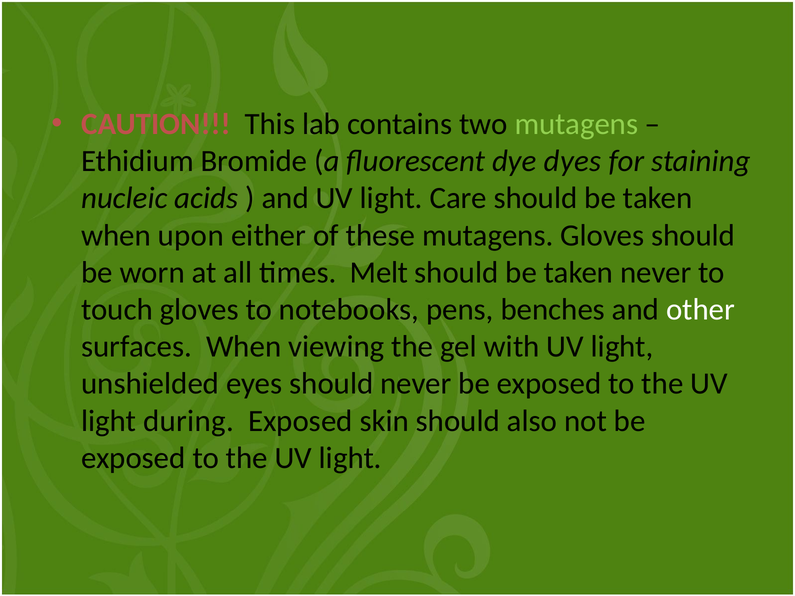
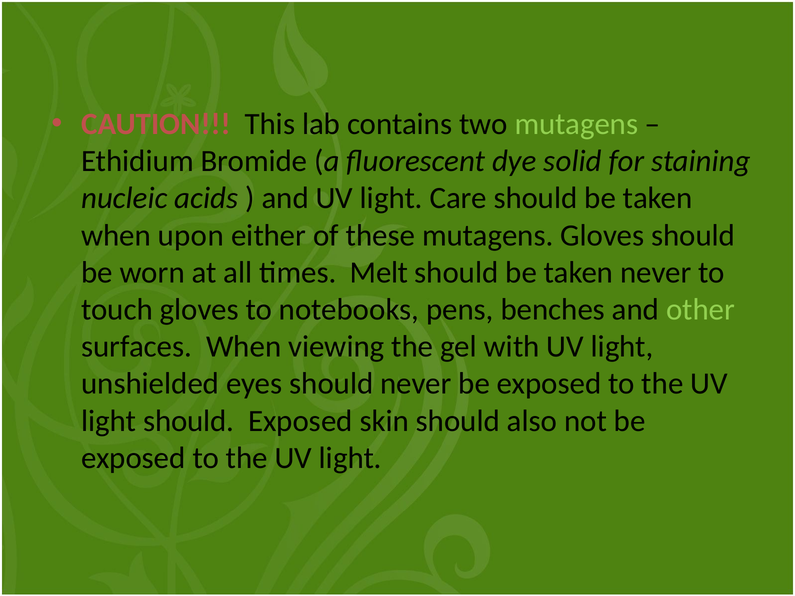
dyes: dyes -> solid (573, 161)
other colour: white -> light green (701, 310)
light during: during -> should (189, 421)
